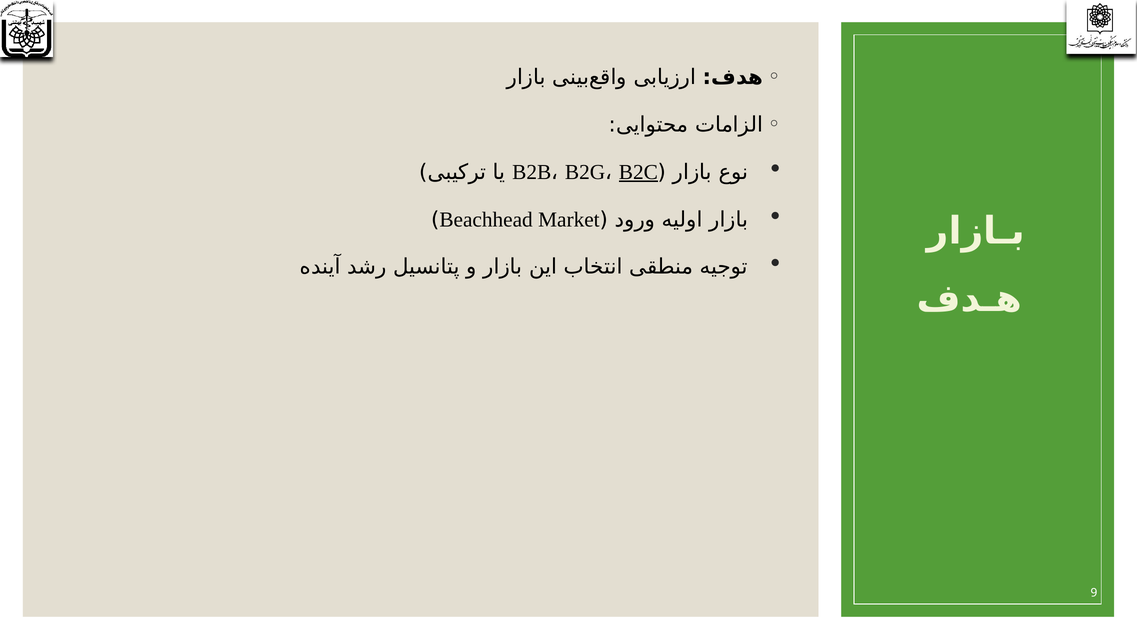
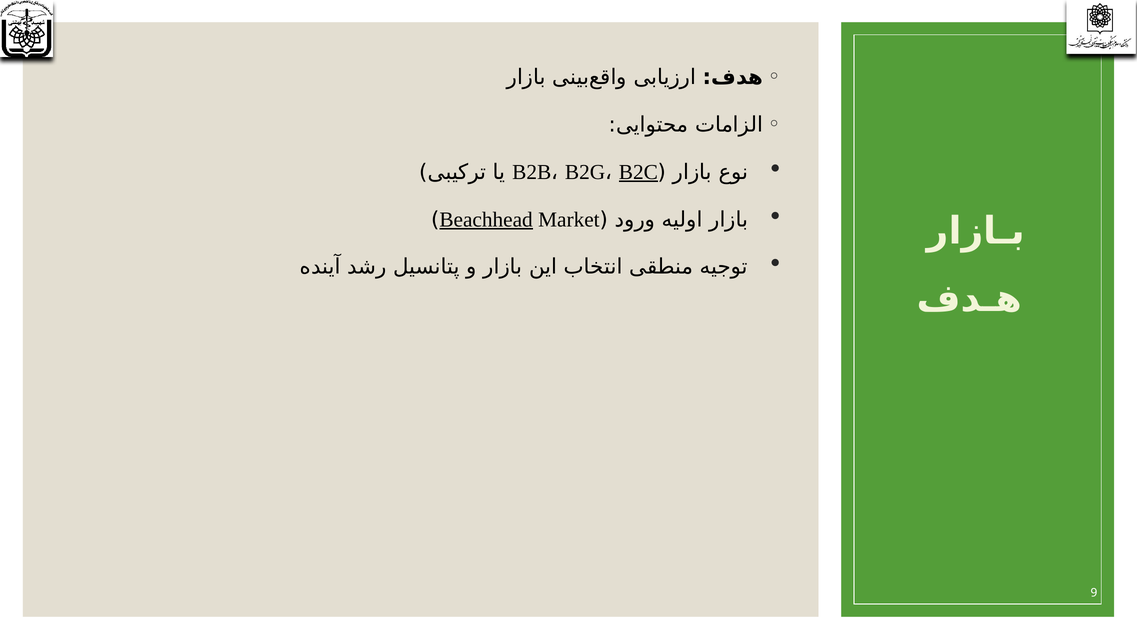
Beachhead underline: none -> present (486, 220)
